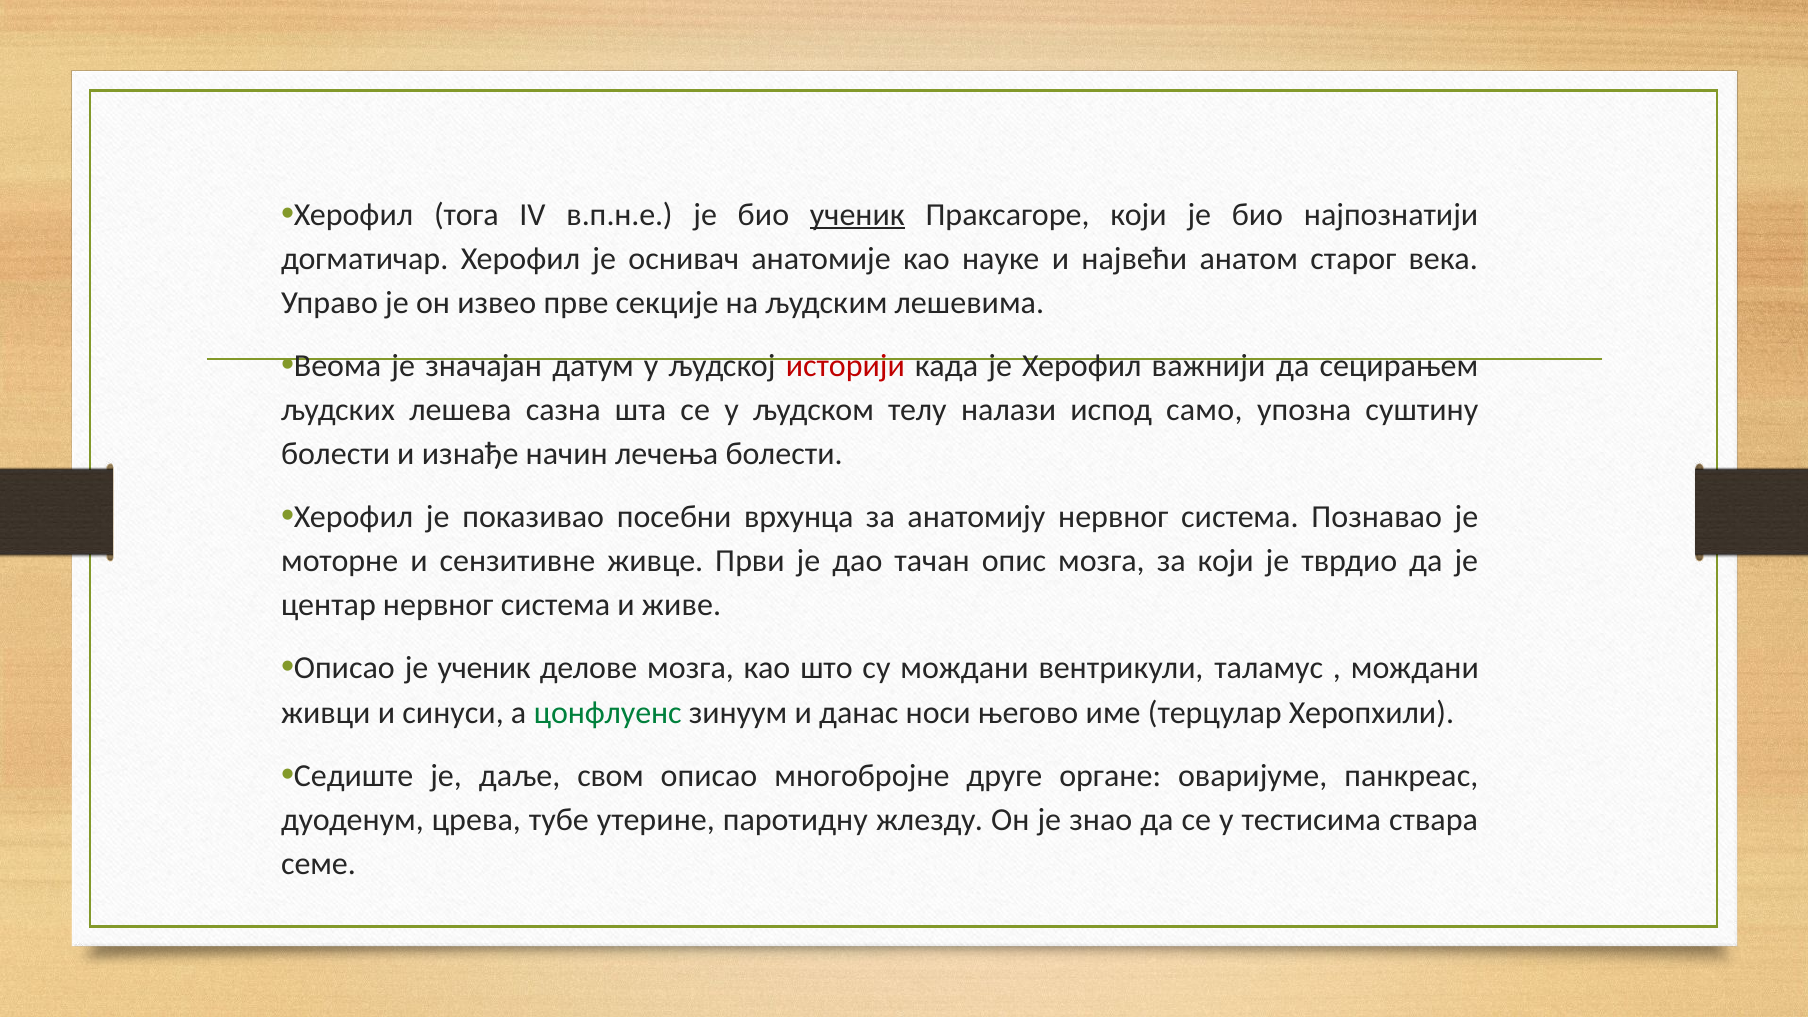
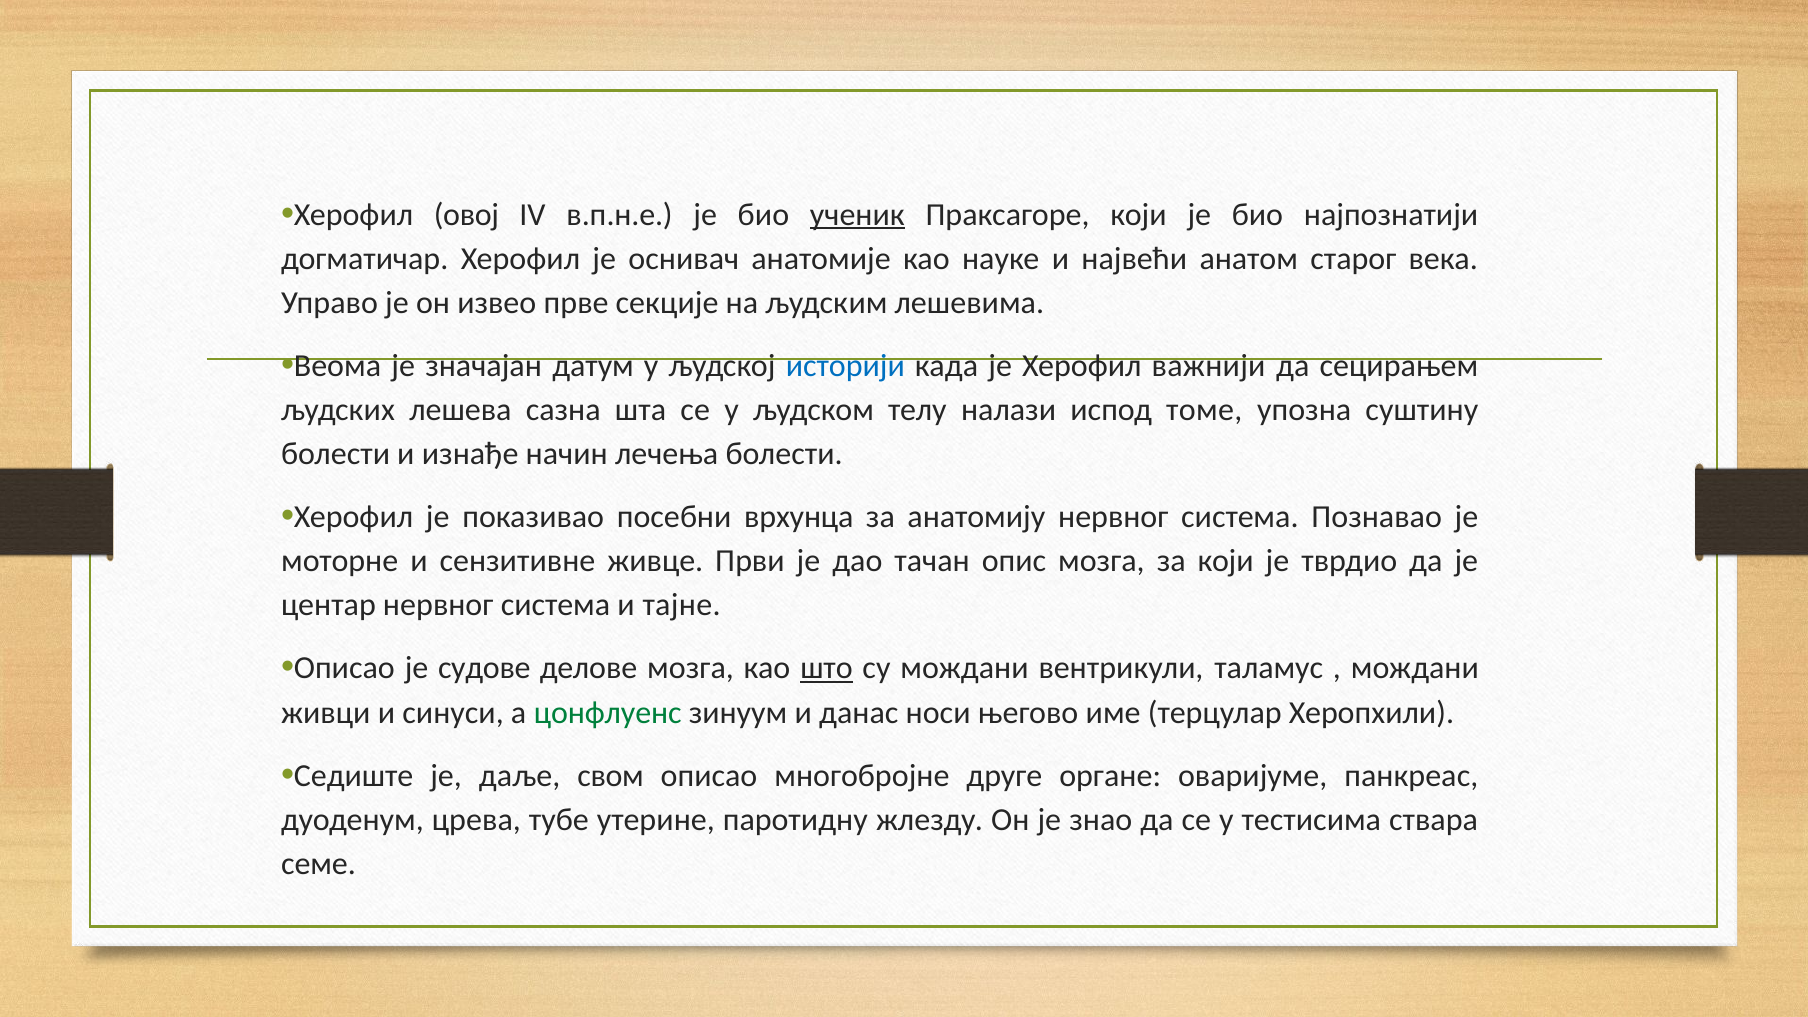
тога: тога -> овој (466, 214)
историји colour: red -> blue (845, 366)
само: само -> томе (1204, 410)
живе: живе -> тајне (682, 605)
је ученик: ученик -> судове (484, 668)
што underline: none -> present (826, 668)
